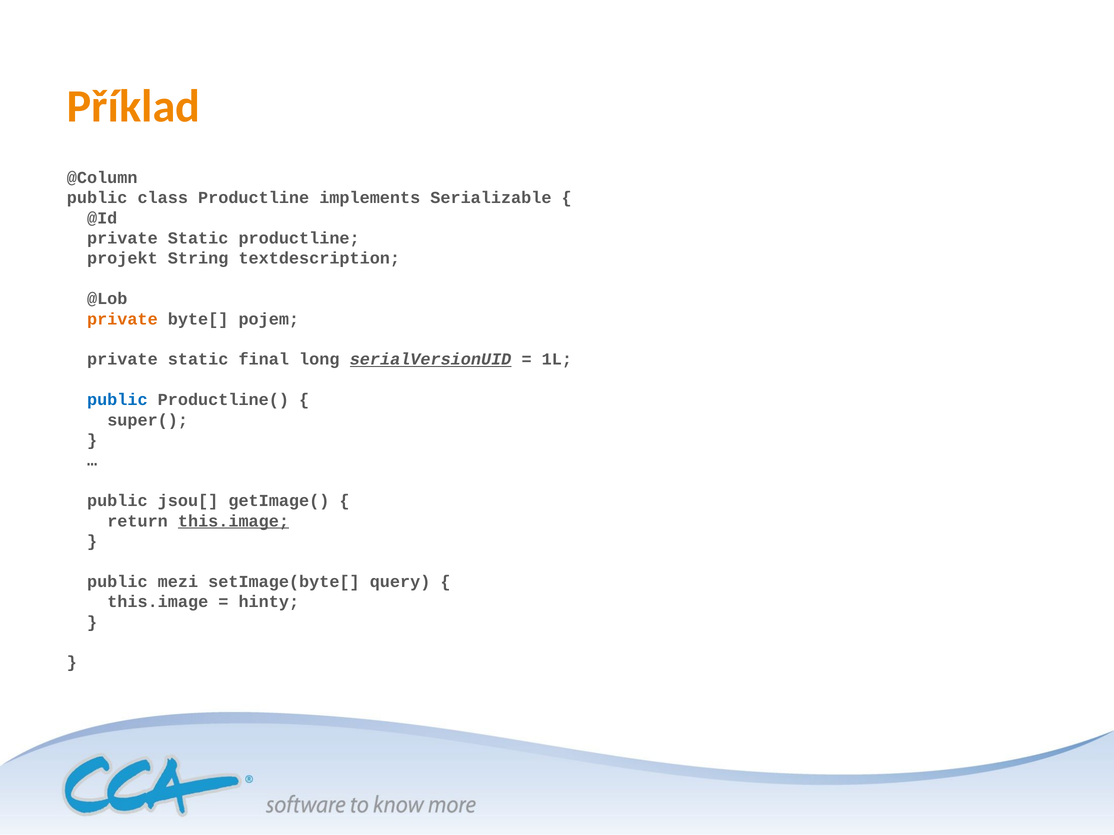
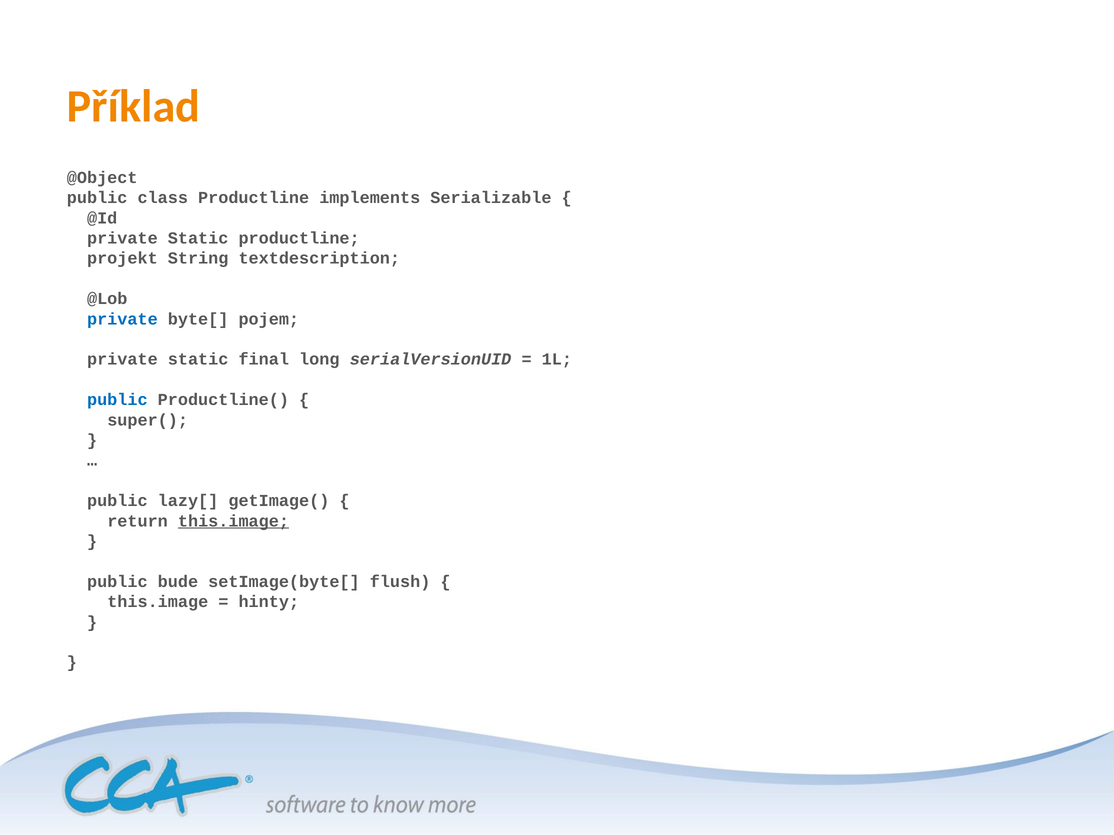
@Column: @Column -> @Object (102, 178)
private colour: orange -> blue (122, 319)
serialVersionUID underline: present -> none (431, 360)
jsou[: jsou[ -> lazy[ (188, 501)
mezi: mezi -> bude (178, 582)
query: query -> flush (400, 582)
